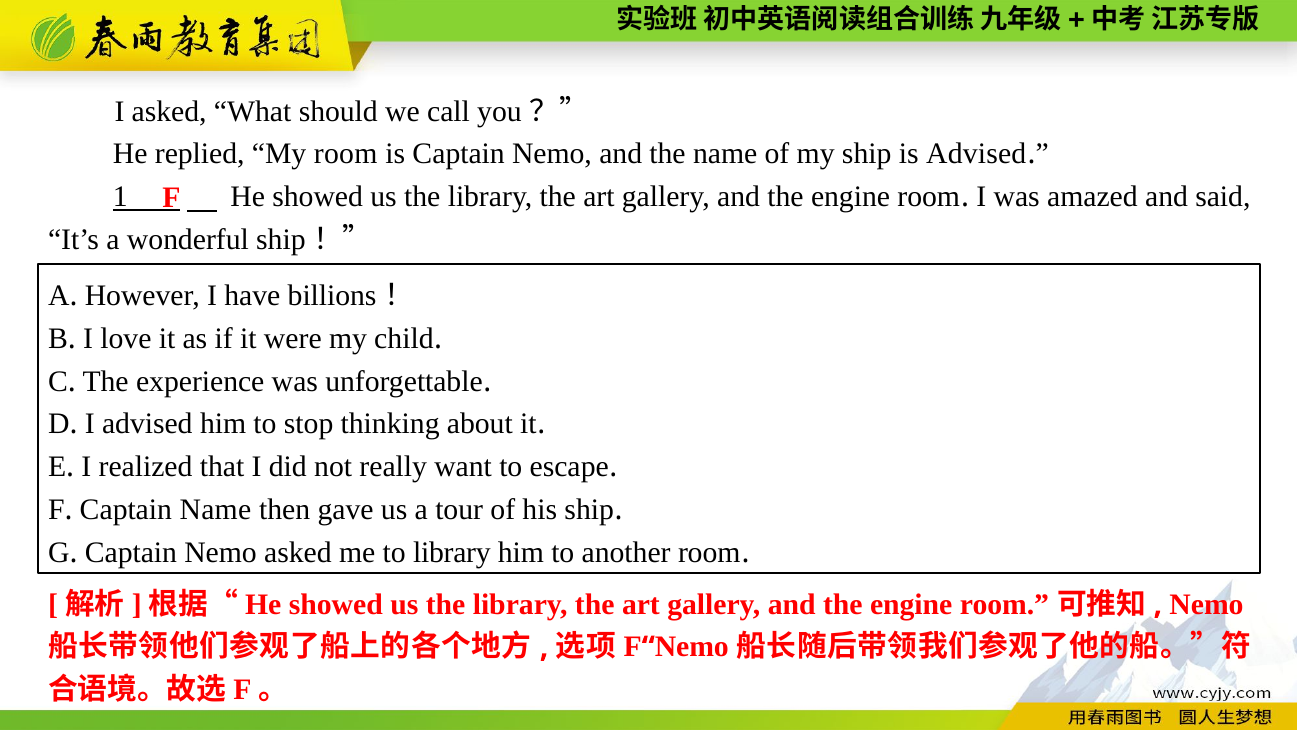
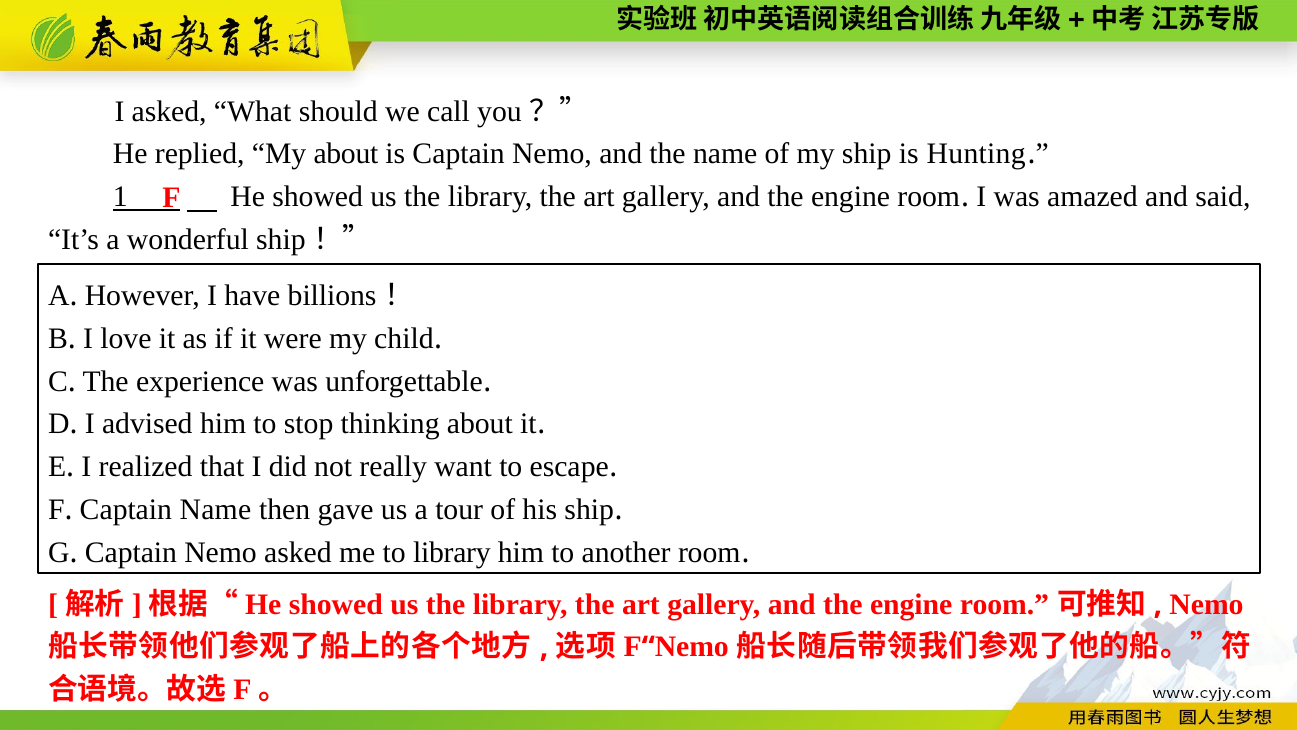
My room: room -> about (346, 154)
is Advised: Advised -> Hunting (976, 154)
